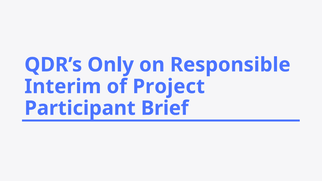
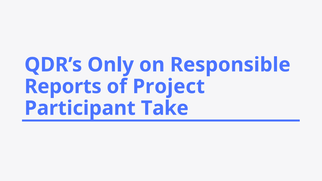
Interim: Interim -> Reports (63, 87)
Brief: Brief -> Take (165, 108)
